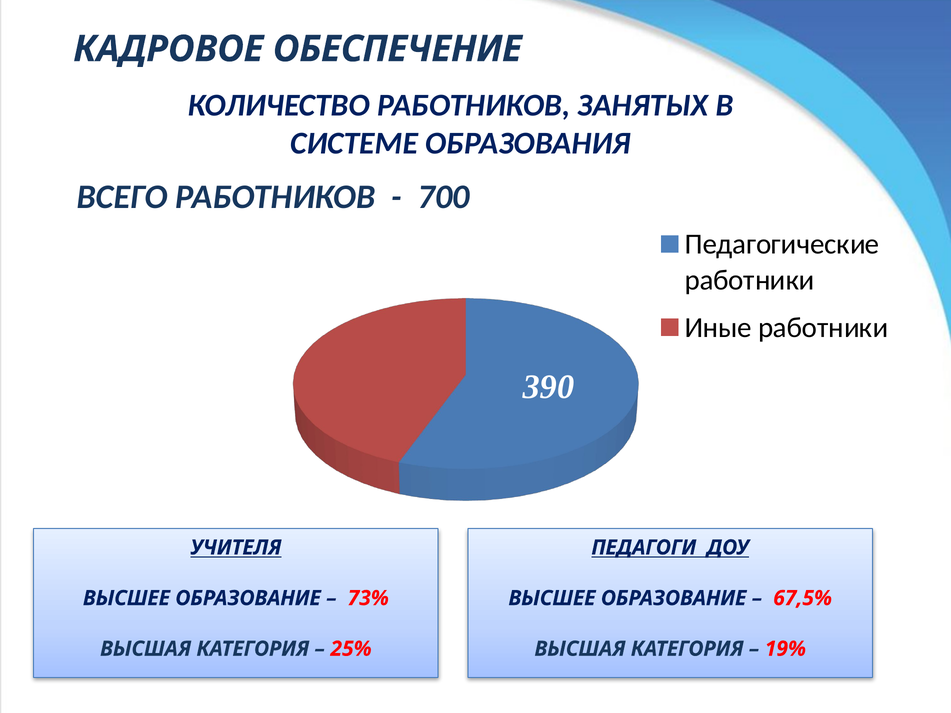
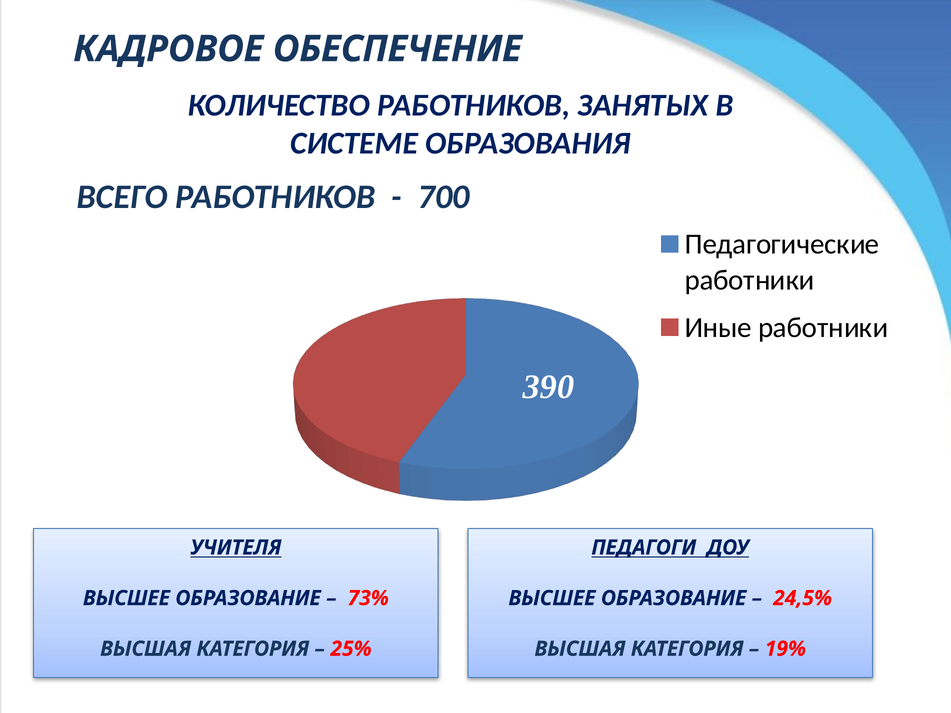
67,5%: 67,5% -> 24,5% (803, 598)
